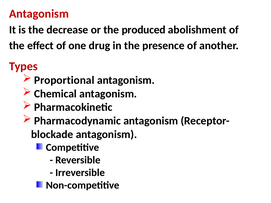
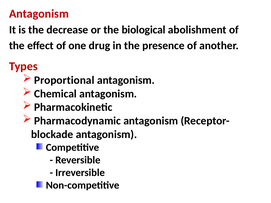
produced: produced -> biological (144, 30)
